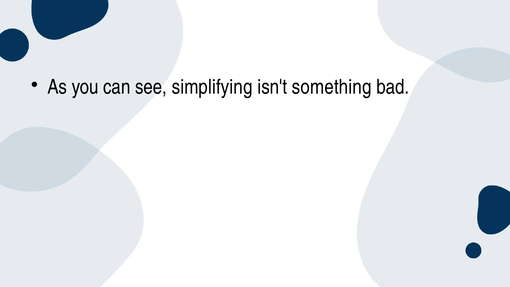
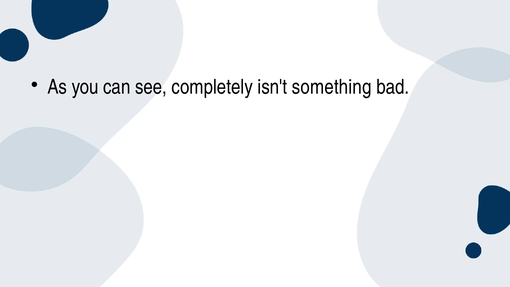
simplifying: simplifying -> completely (212, 87)
